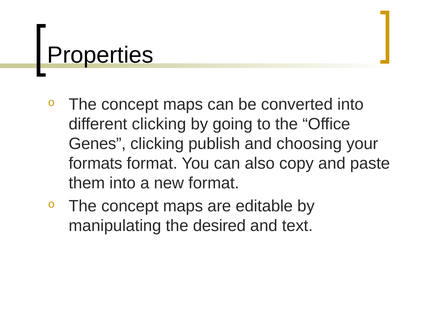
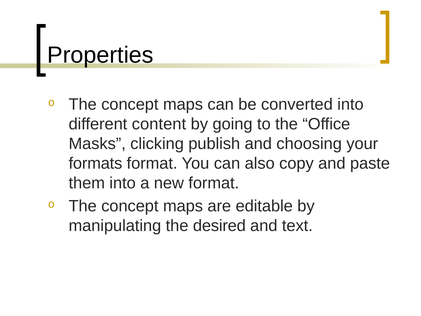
different clicking: clicking -> content (159, 124)
Genes: Genes -> Masks (97, 144)
